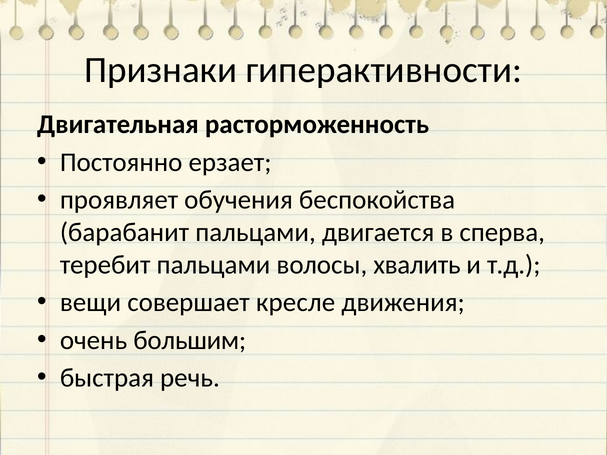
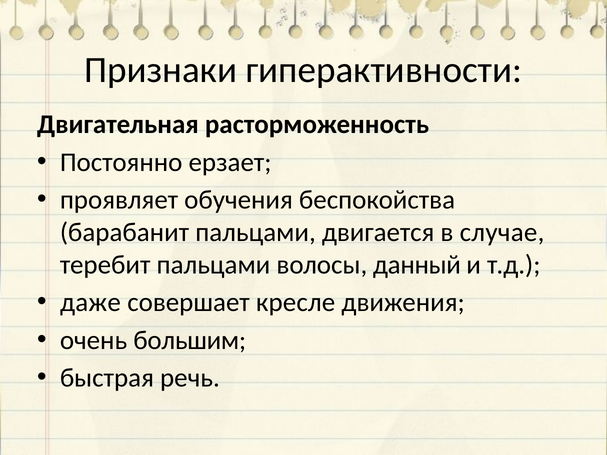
сперва: сперва -> случае (502, 232)
хвалить: хвалить -> данный (417, 265)
вещи: вещи -> даже (90, 303)
